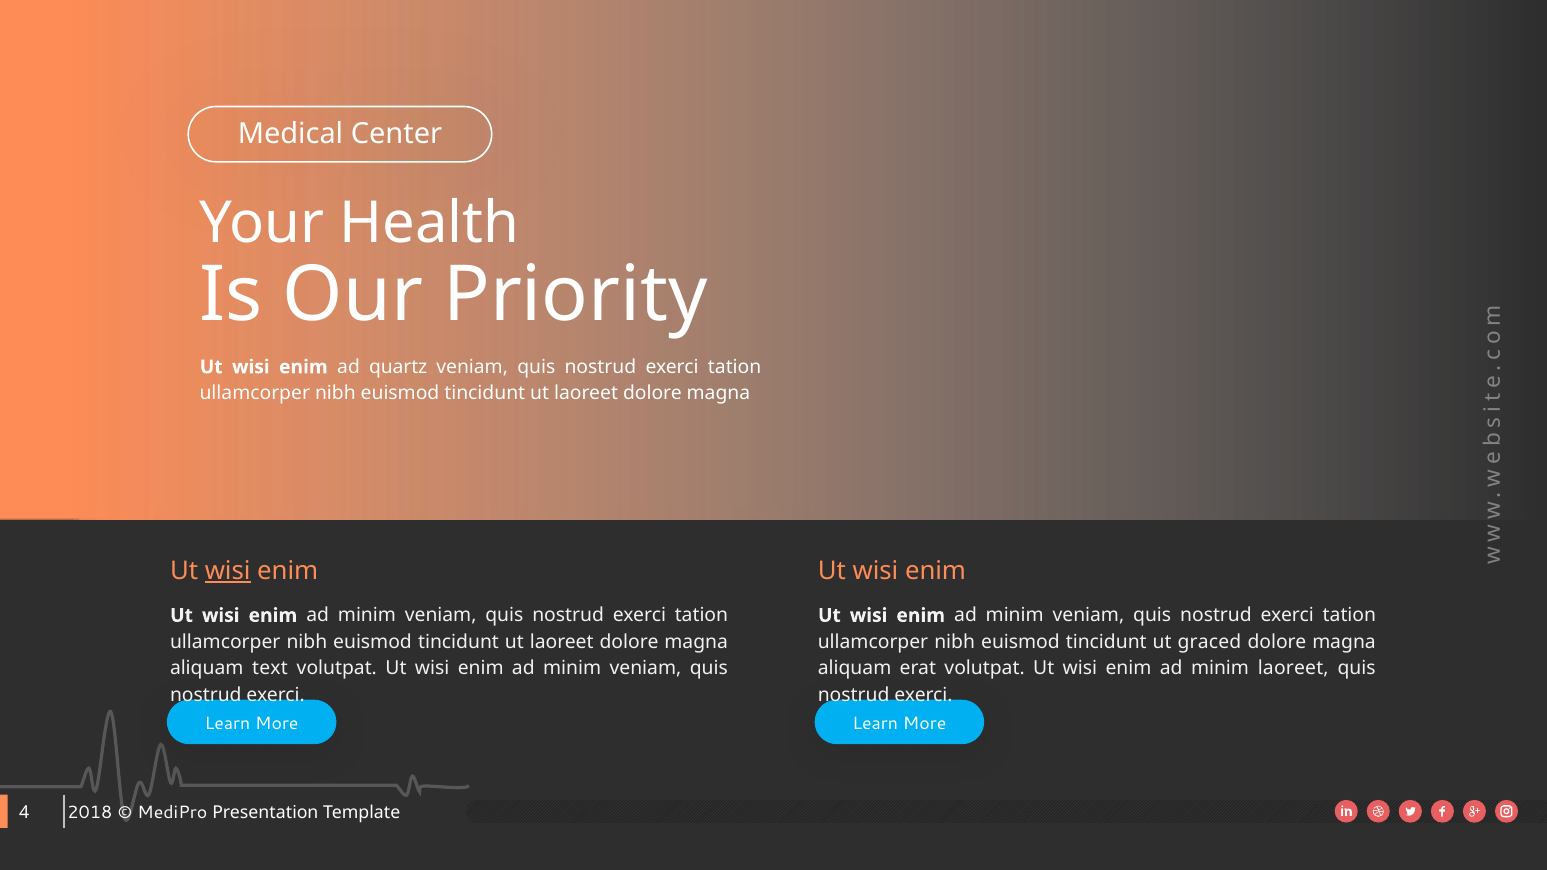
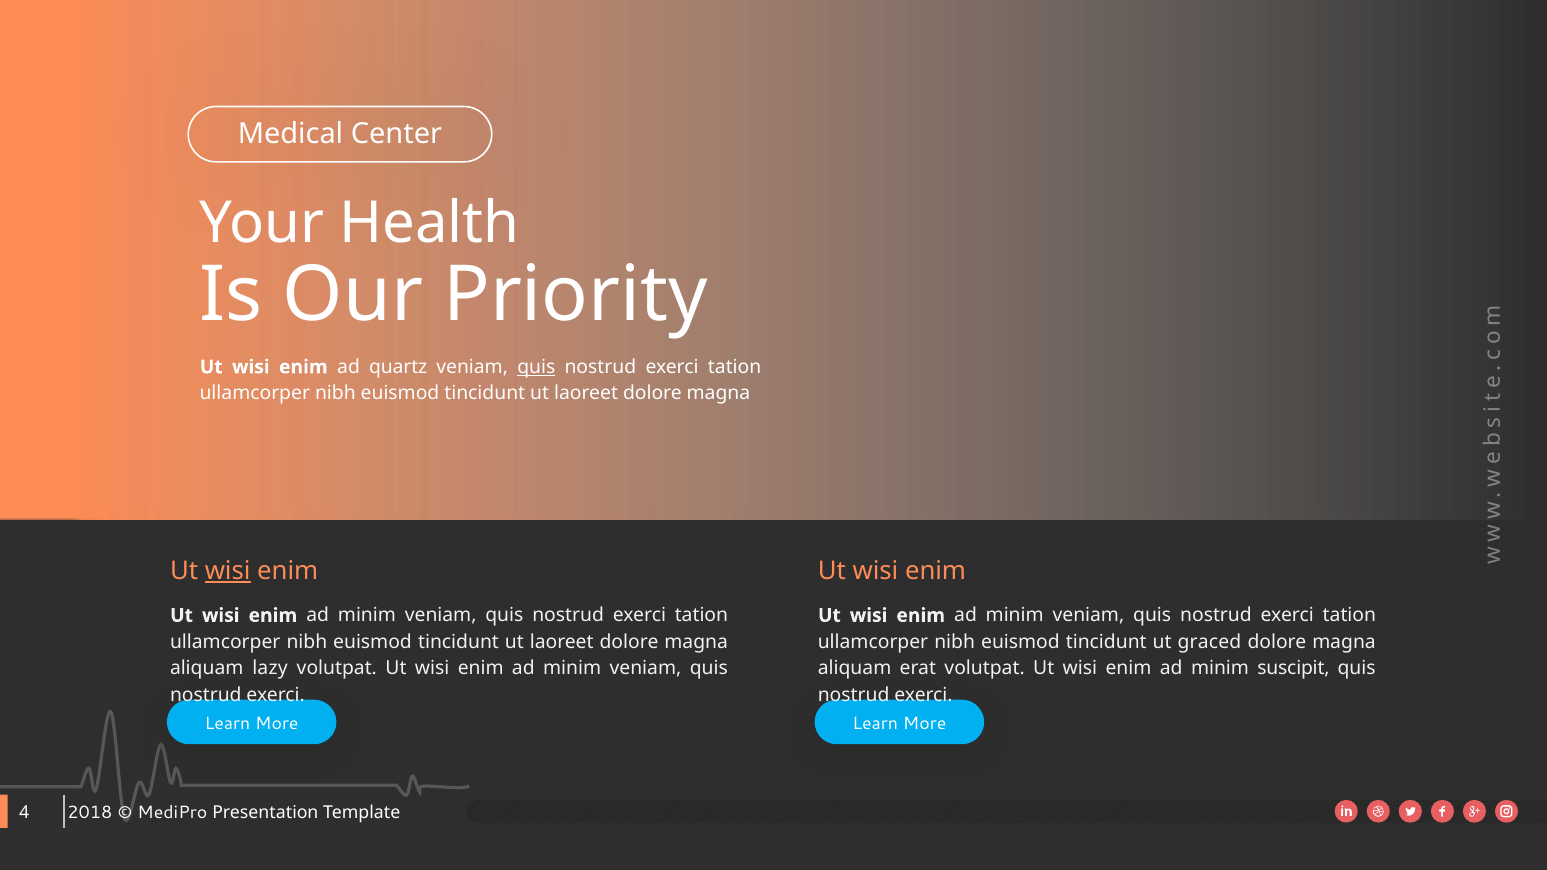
quis underline: none -> present (536, 367)
text: text -> lazy (270, 668)
minim laoreet: laoreet -> suscipit (1293, 668)
